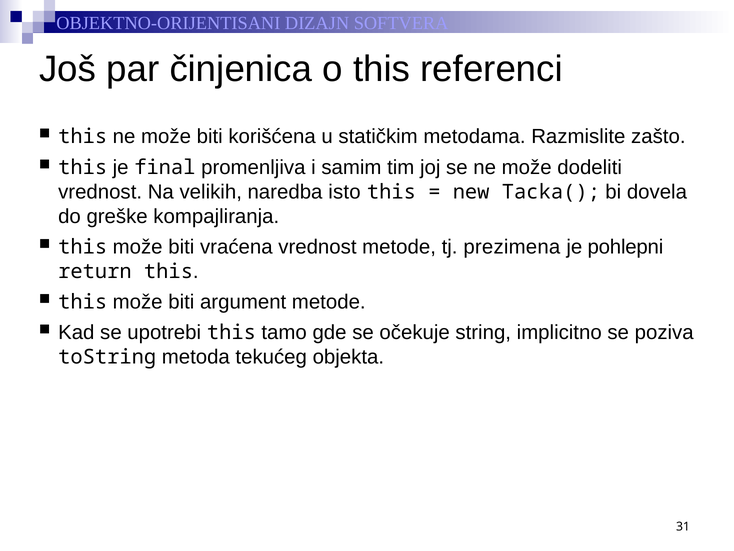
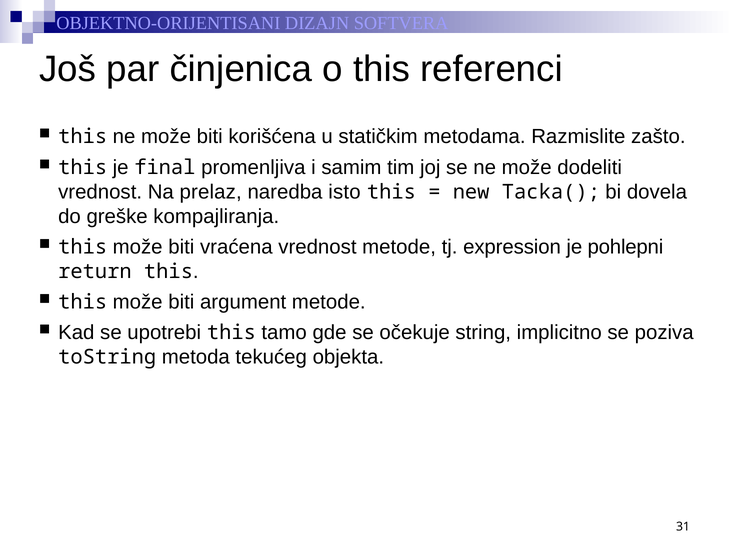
velikih: velikih -> prelaz (211, 192)
prezimena: prezimena -> expression (512, 247)
